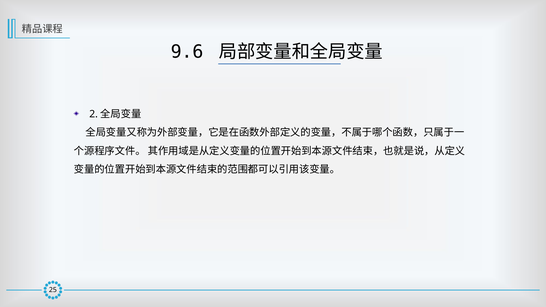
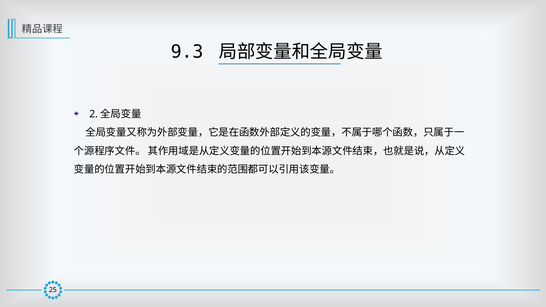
9.6: 9.6 -> 9.3 (187, 52)
